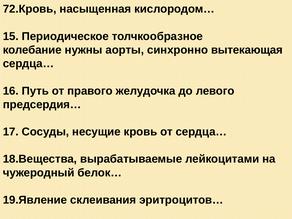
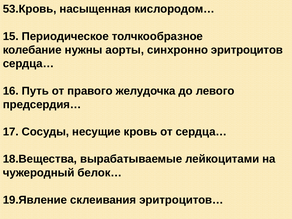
72.Кровь: 72.Кровь -> 53.Кровь (30, 9)
вытекающая: вытекающая -> эритроцитов (247, 50)
